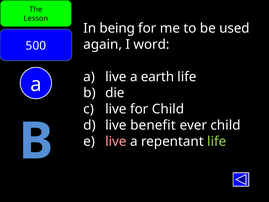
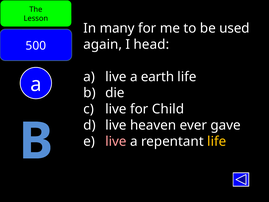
being: being -> many (117, 28)
word: word -> head (151, 44)
benefit: benefit -> heaven (153, 125)
ever child: child -> gave (226, 125)
life colour: light green -> yellow (217, 141)
